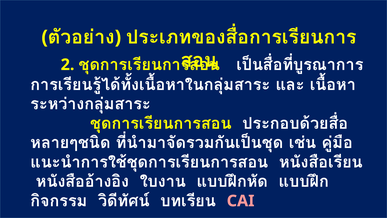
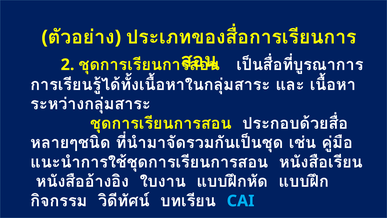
CAI colour: pink -> light blue (241, 201)
